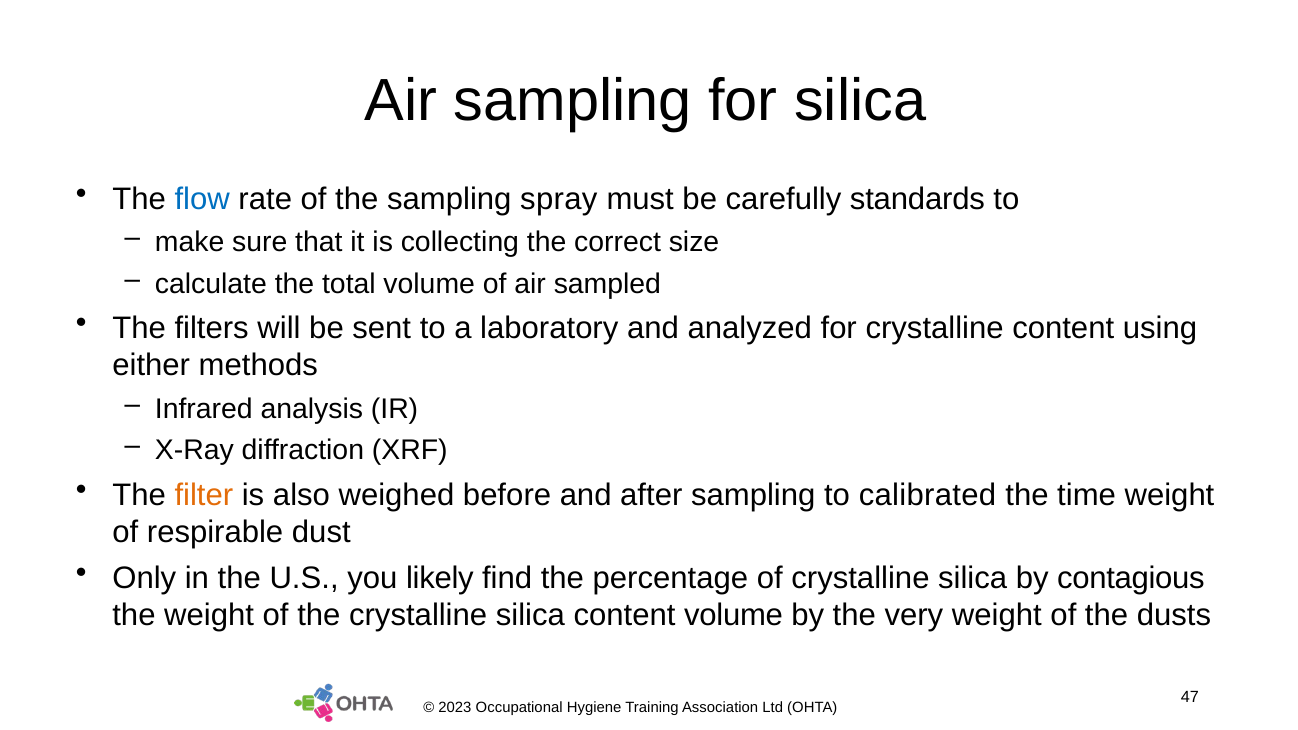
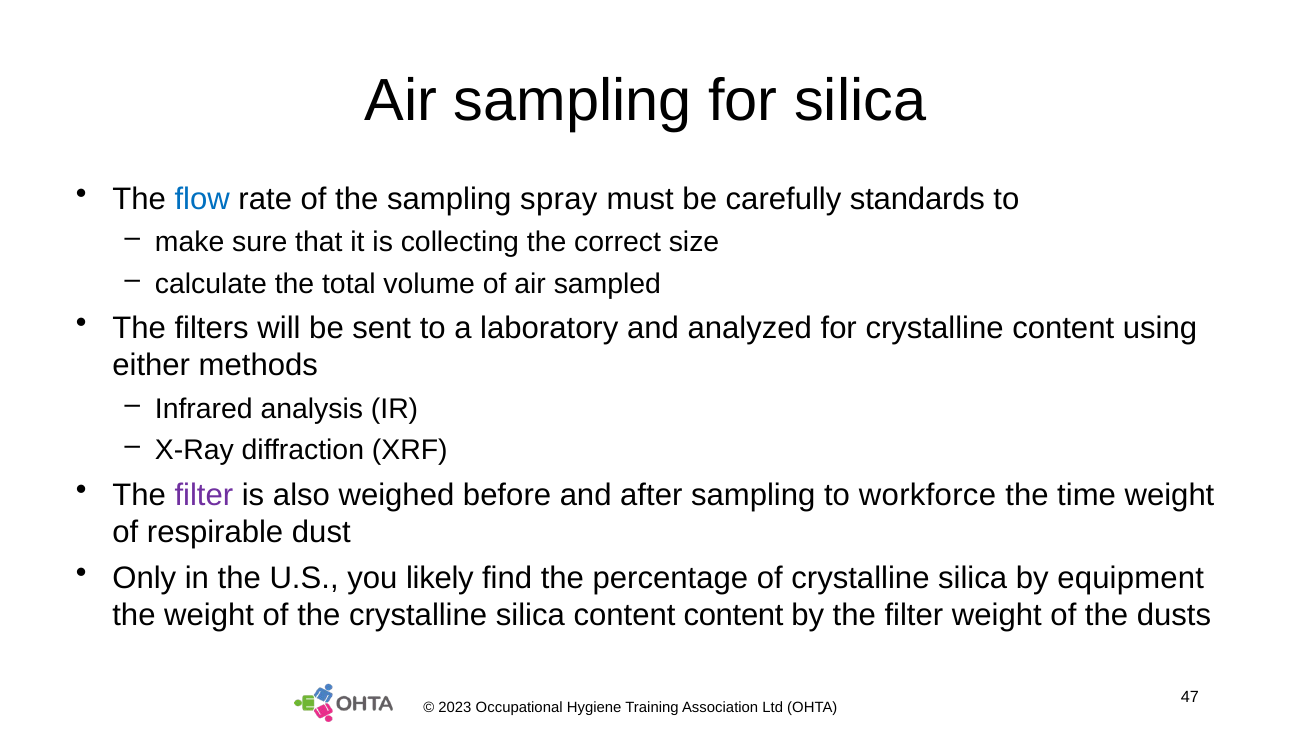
filter colour: orange -> purple (204, 495)
calibrated: calibrated -> workforce (928, 495)
contagious: contagious -> equipment (1131, 578)
content volume: volume -> content (734, 615)
by the very: very -> filter (914, 615)
